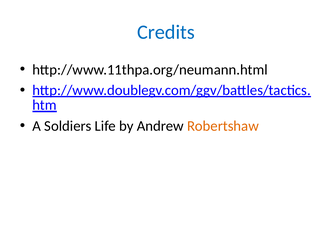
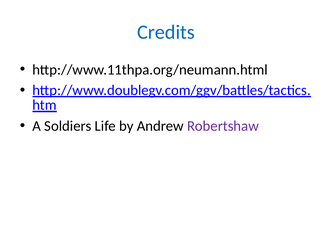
Robertshaw colour: orange -> purple (223, 126)
